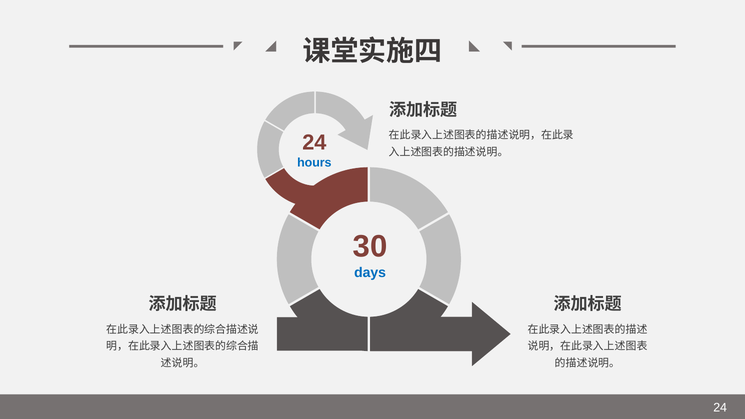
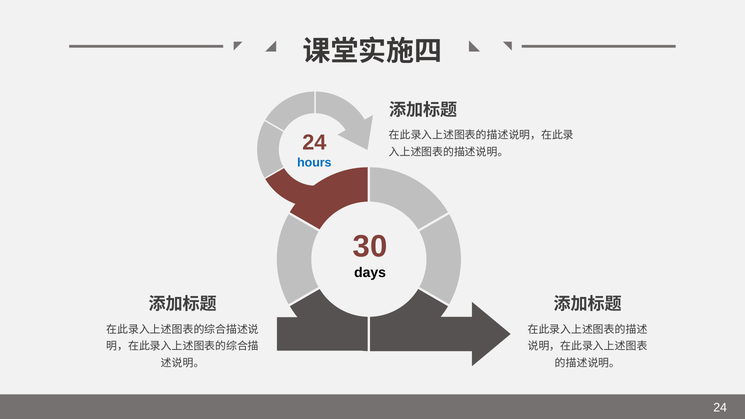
days colour: blue -> black (370, 273)
